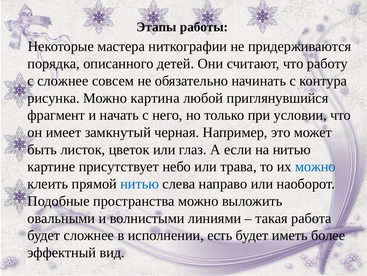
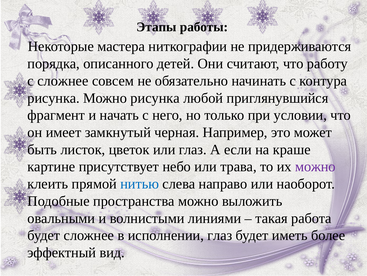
Можно картина: картина -> рисунка (155, 98)
на нитью: нитью -> краше (292, 149)
можно colour: blue -> purple (315, 166)
исполнении есть: есть -> глаз (220, 235)
